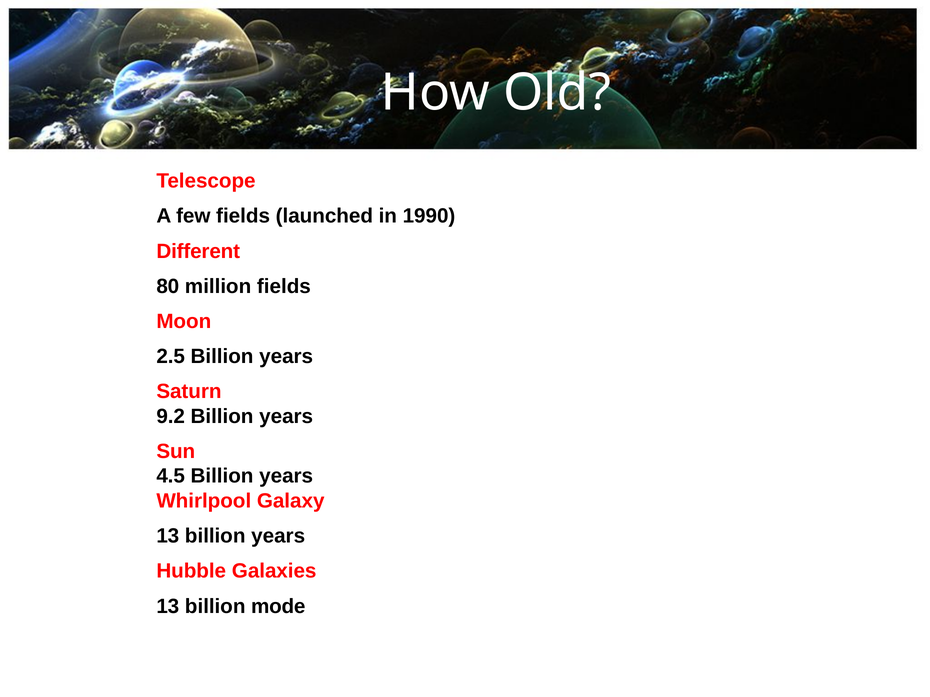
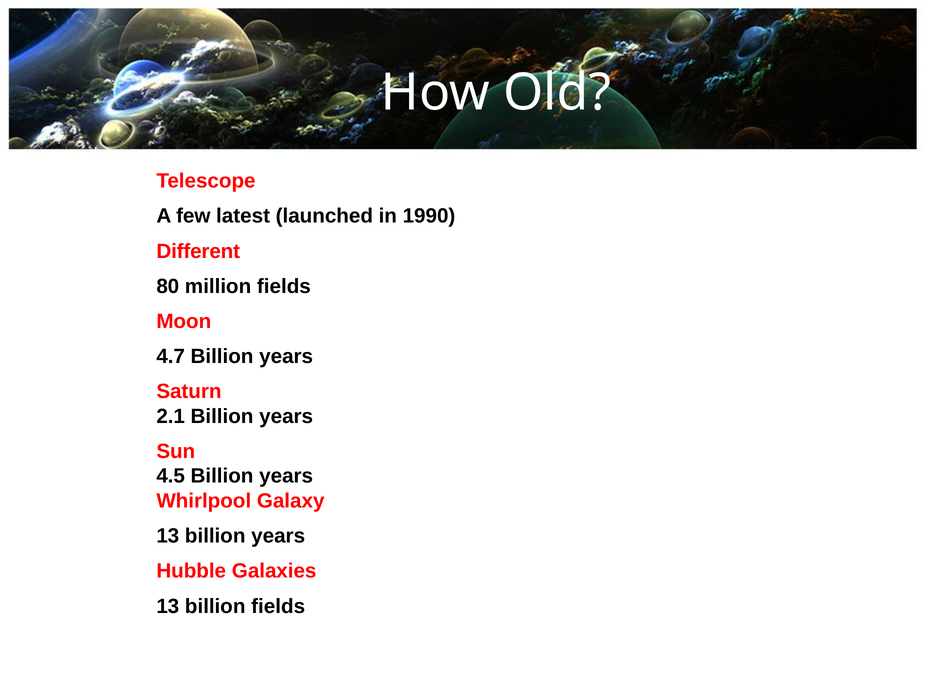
few fields: fields -> latest (243, 216)
2.5: 2.5 -> 4.7 (171, 357)
9.2: 9.2 -> 2.1 (171, 417)
billion mode: mode -> fields (278, 607)
